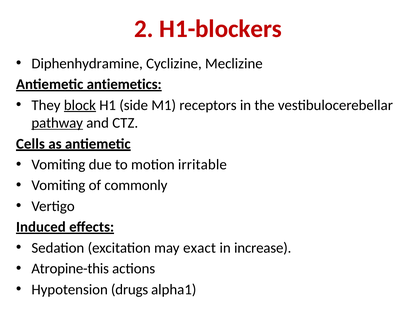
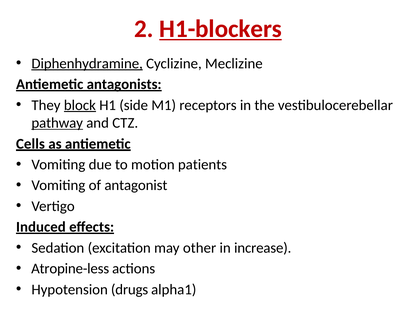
H1-blockers underline: none -> present (221, 29)
Diphenhydramine underline: none -> present (87, 63)
antiemetics: antiemetics -> antagonists (124, 84)
irritable: irritable -> patients (202, 164)
commonly: commonly -> antagonist (136, 185)
exact: exact -> other (200, 247)
Atropine-this: Atropine-this -> Atropine-less (70, 268)
